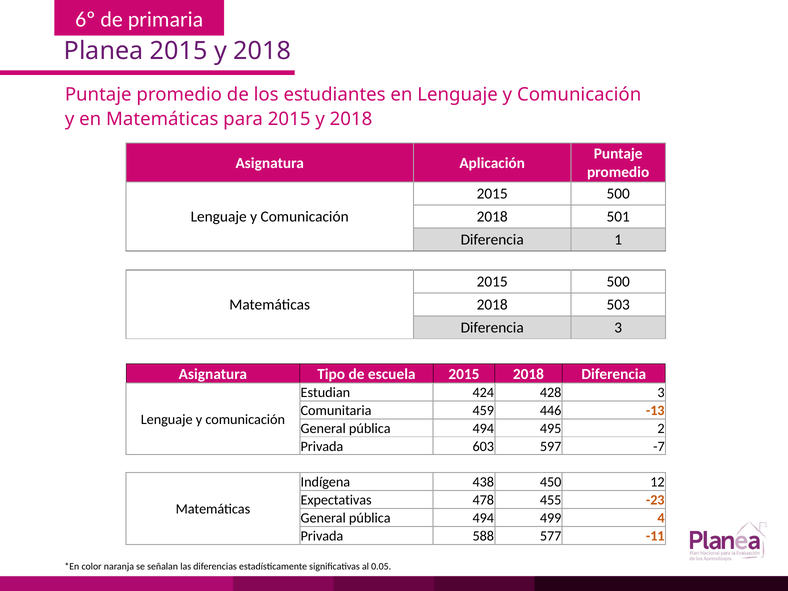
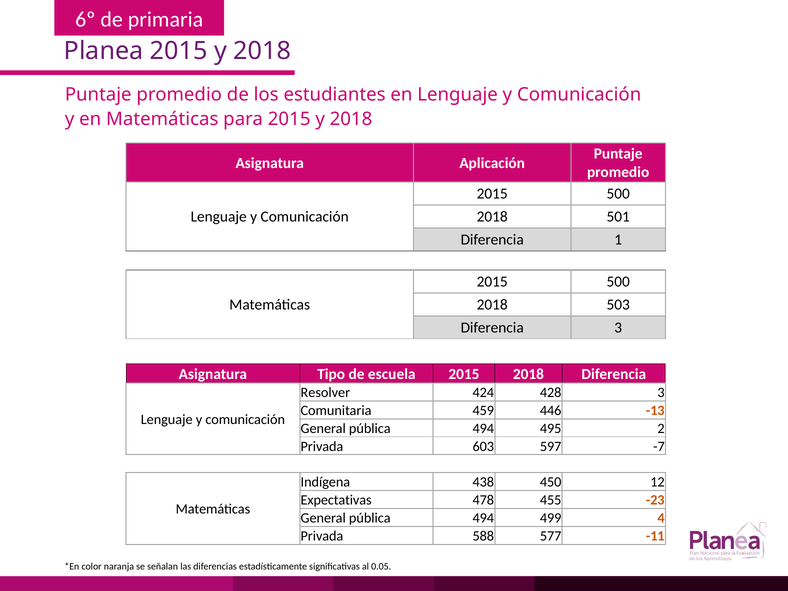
Estudian: Estudian -> Resolver (325, 393)
